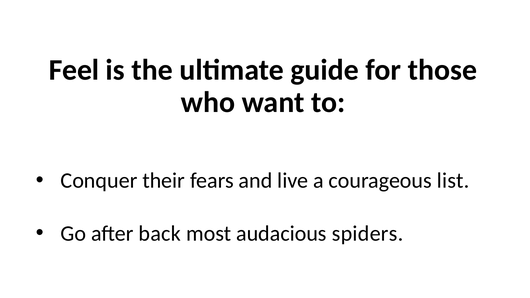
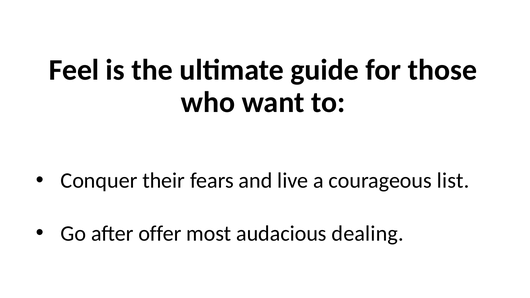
back: back -> offer (160, 234)
spiders: spiders -> dealing (368, 234)
